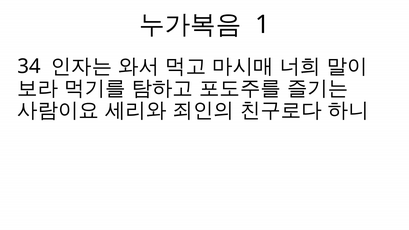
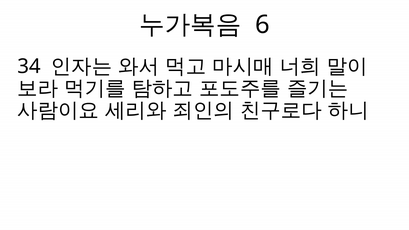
1: 1 -> 6 (262, 25)
